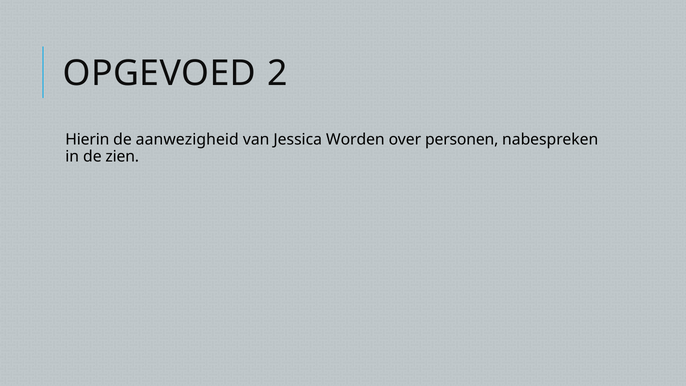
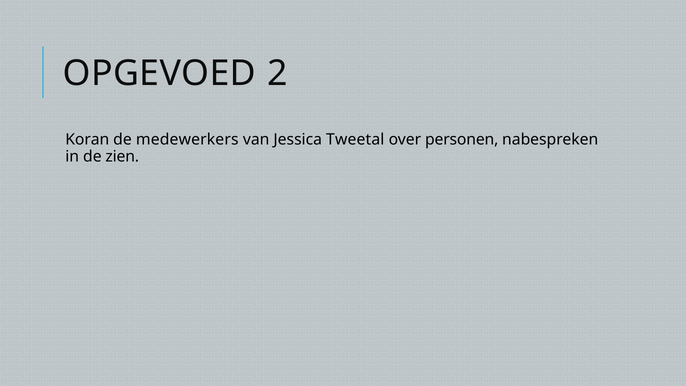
Hierin: Hierin -> Koran (87, 140)
aanwezigheid: aanwezigheid -> medewerkers (187, 140)
Worden: Worden -> Tweetal (355, 140)
